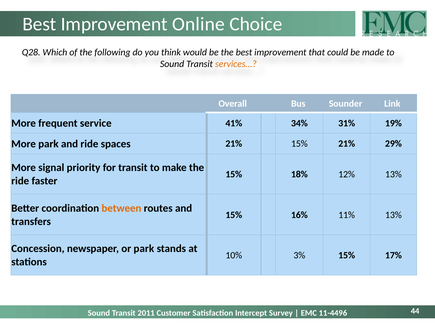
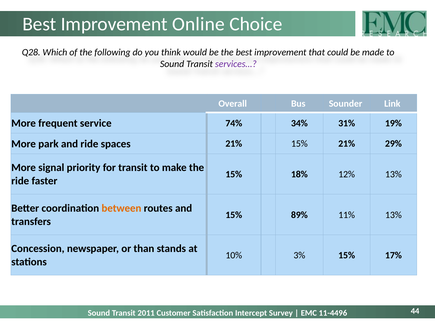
services… colour: orange -> purple (236, 64)
41%: 41% -> 74% (234, 123)
16%: 16% -> 89% (299, 215)
or park: park -> than (144, 249)
